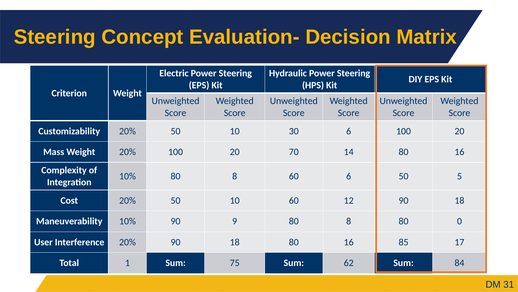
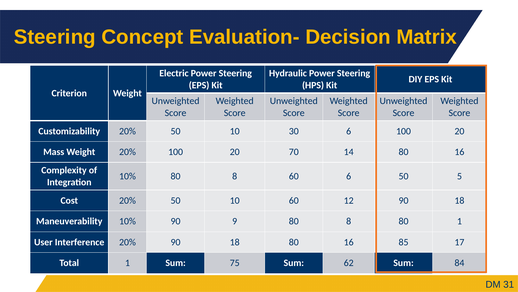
80 0: 0 -> 1 (459, 221)
